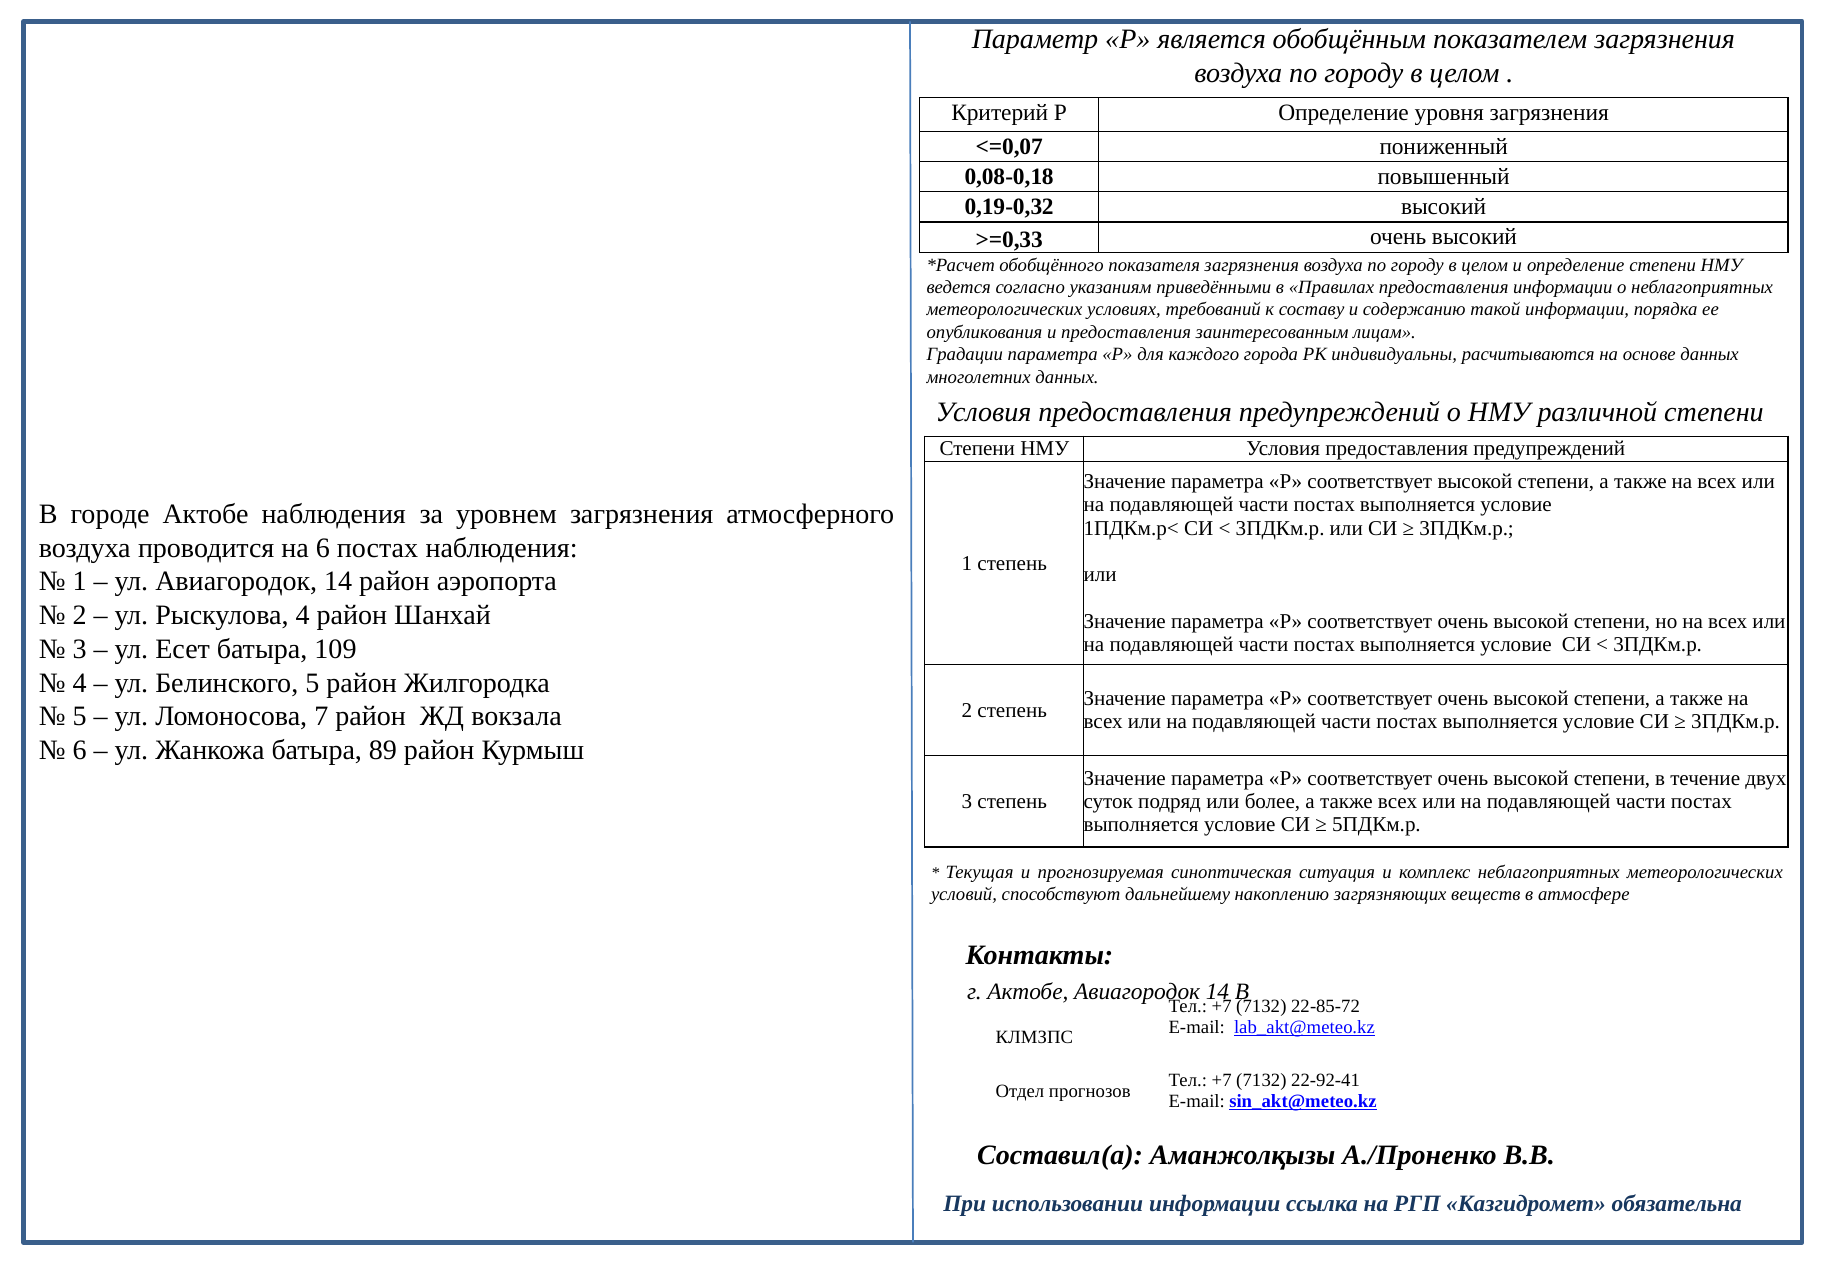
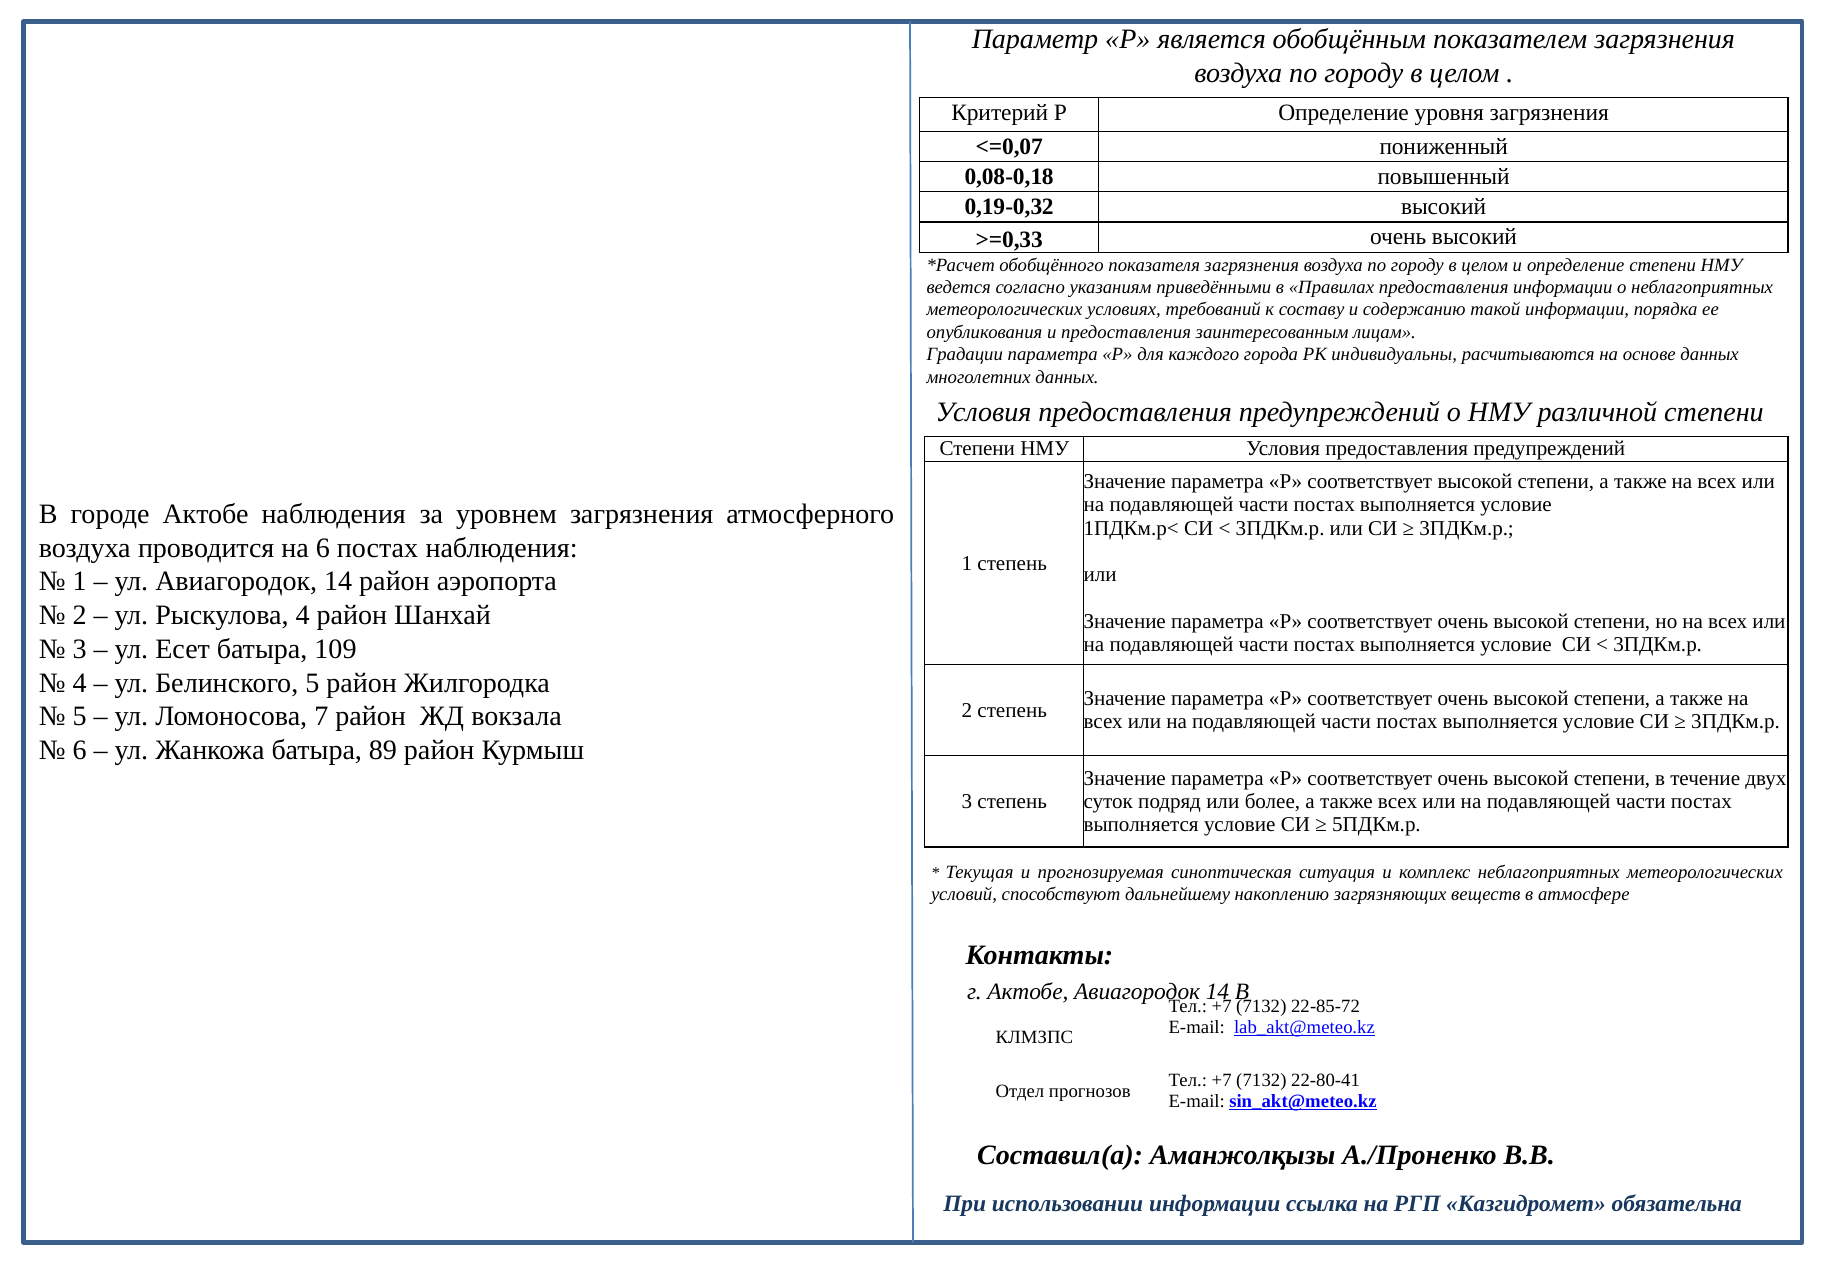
22-92-41: 22-92-41 -> 22-80-41 (1326, 1081)
